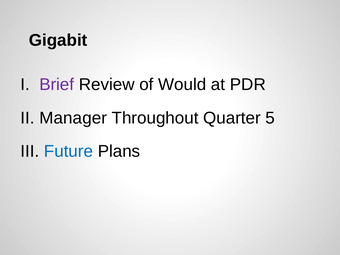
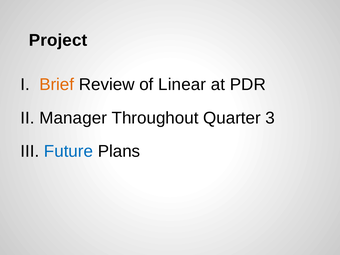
Gigabit: Gigabit -> Project (58, 40)
Brief colour: purple -> orange (57, 84)
Would: Would -> Linear (182, 84)
5: 5 -> 3 (270, 118)
